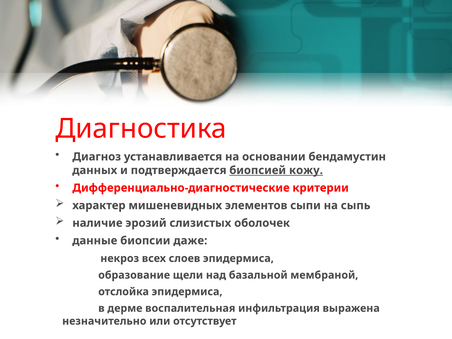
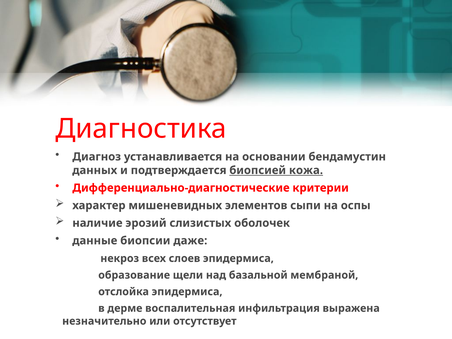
кожу: кожу -> кожа (306, 170)
сыпь: сыпь -> оспы (356, 205)
